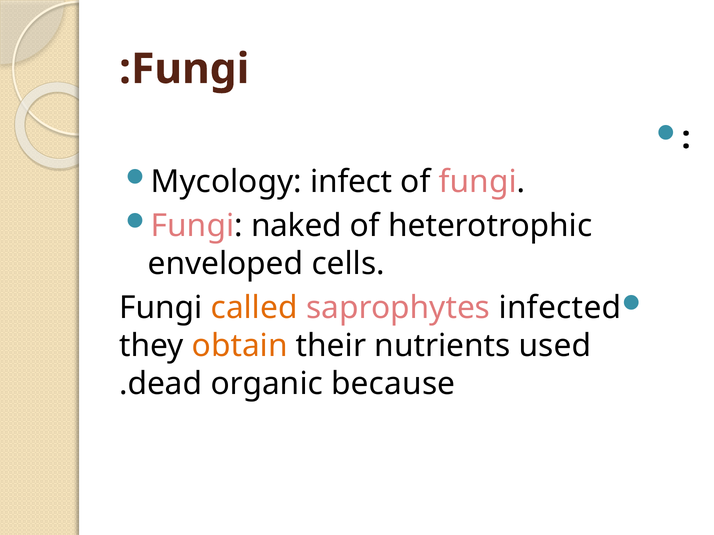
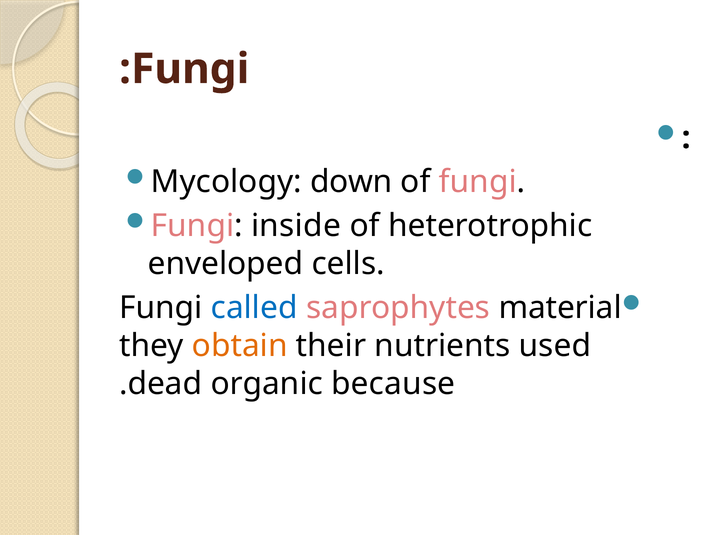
infect: infect -> down (351, 182)
naked: naked -> inside (296, 226)
called colour: orange -> blue (254, 308)
infected: infected -> material (560, 308)
